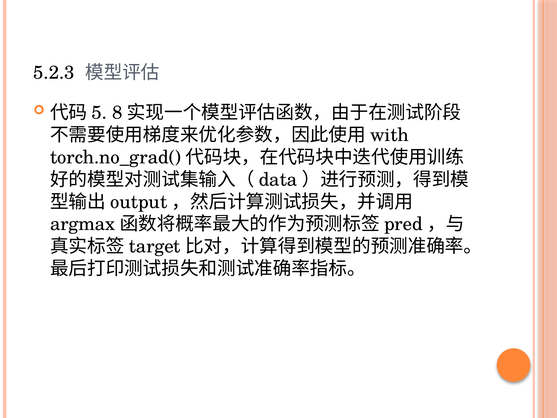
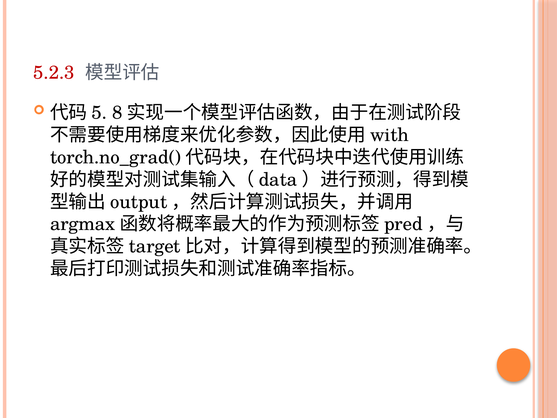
5.2.3 colour: black -> red (54, 73)
